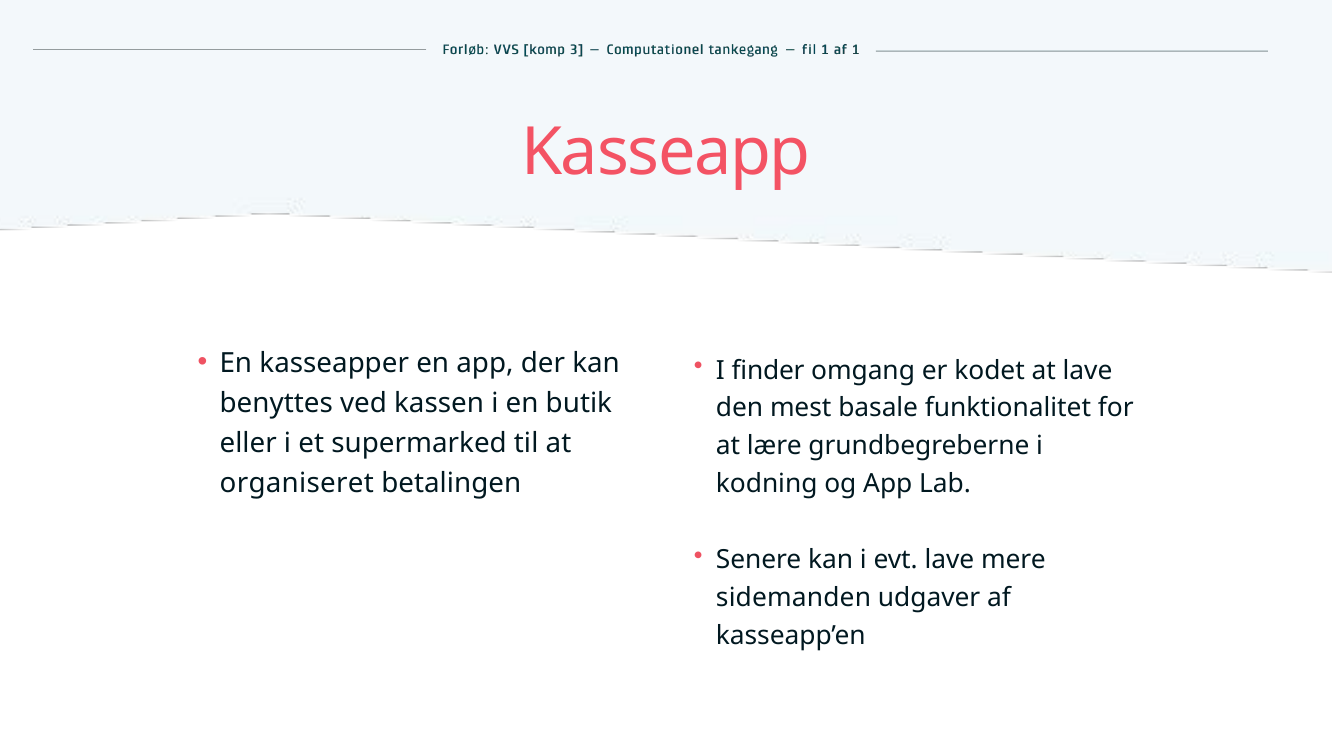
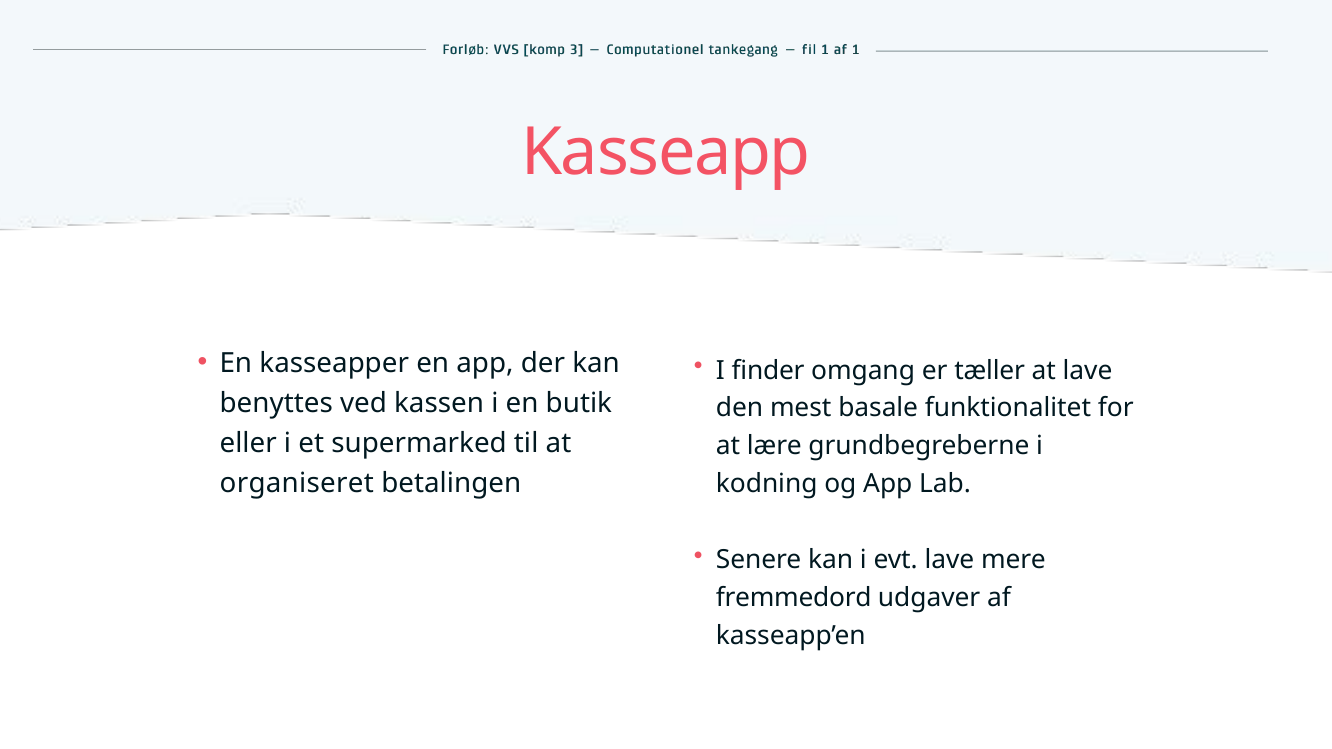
kodet: kodet -> tæller (990, 370)
sidemanden: sidemanden -> fremmedord (794, 598)
